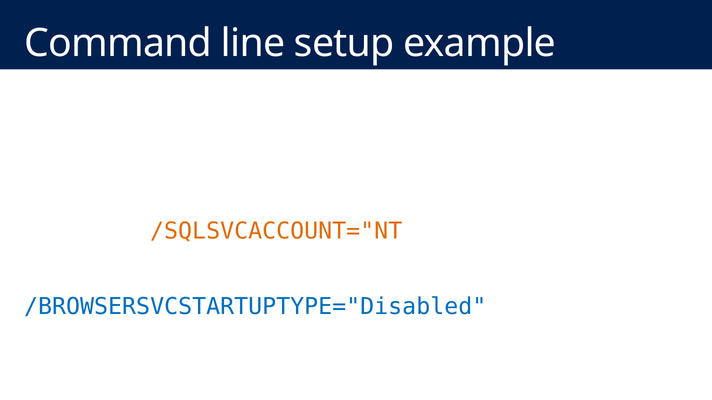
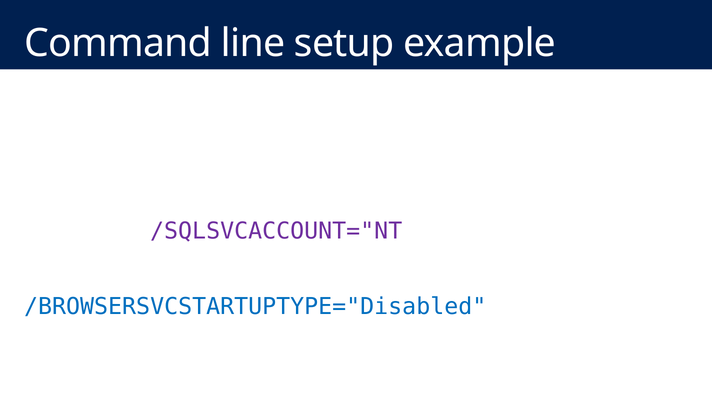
/SQLSVCACCOUNT="NT colour: orange -> purple (276, 231)
